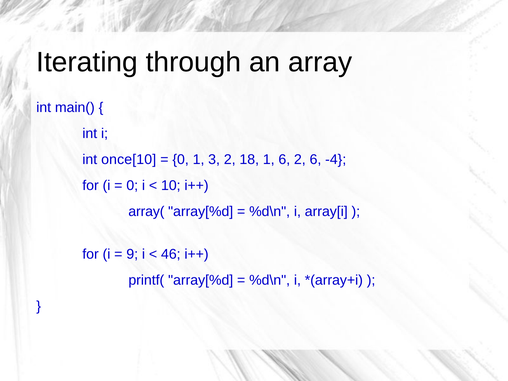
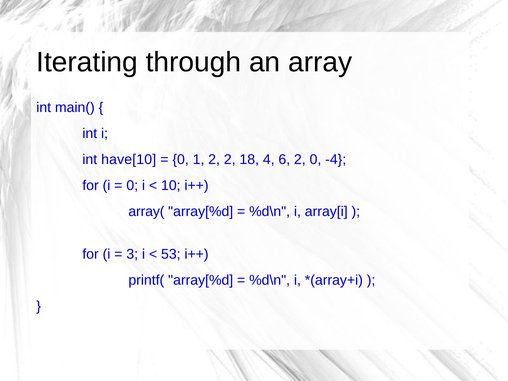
once[10: once[10 -> have[10 (129, 160)
1 3: 3 -> 2 (214, 160)
18 1: 1 -> 4 (269, 160)
2 6: 6 -> 0 (315, 160)
9: 9 -> 3 (132, 254)
46: 46 -> 53 (171, 254)
